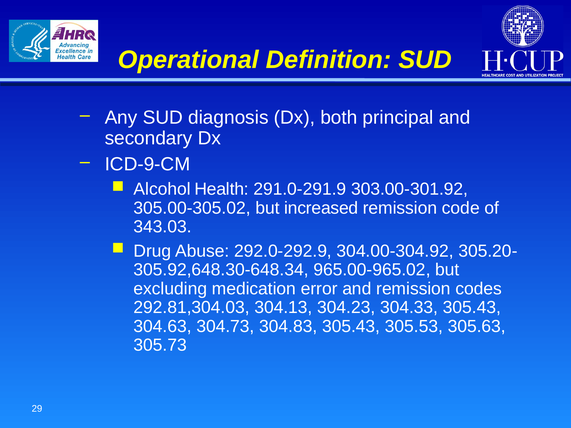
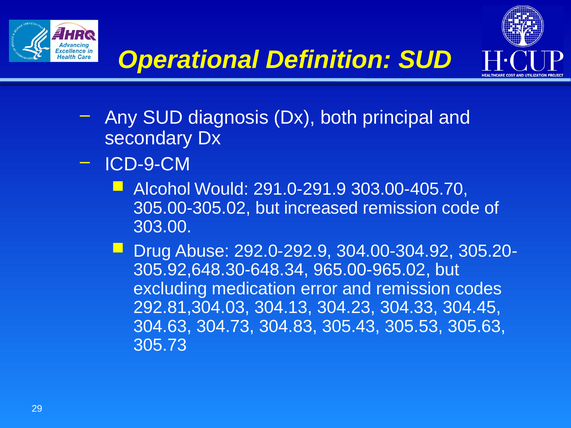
Health: Health -> Would (222, 189)
303.00-301.92: 303.00-301.92 -> 303.00-405.70 (410, 189)
343.03: 343.03 -> 303.00 (163, 227)
304.33 305.43: 305.43 -> 304.45 (472, 308)
